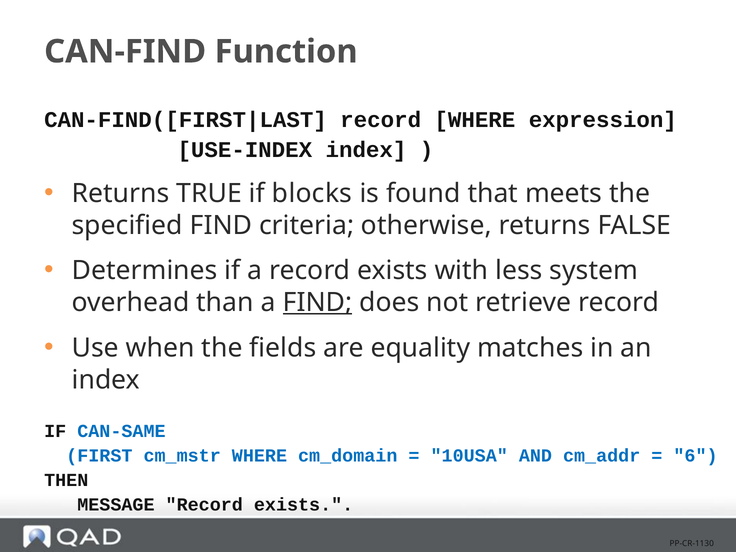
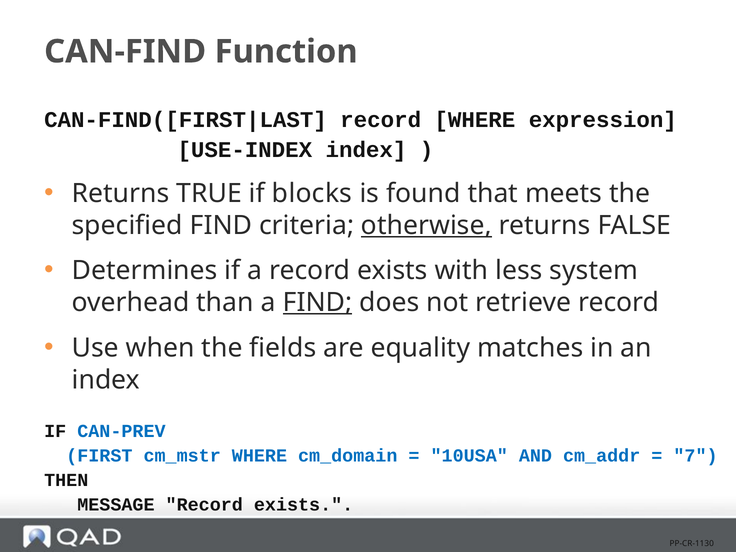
otherwise underline: none -> present (426, 225)
CAN-SAME: CAN-SAME -> CAN-PREV (121, 431)
6: 6 -> 7 (696, 456)
